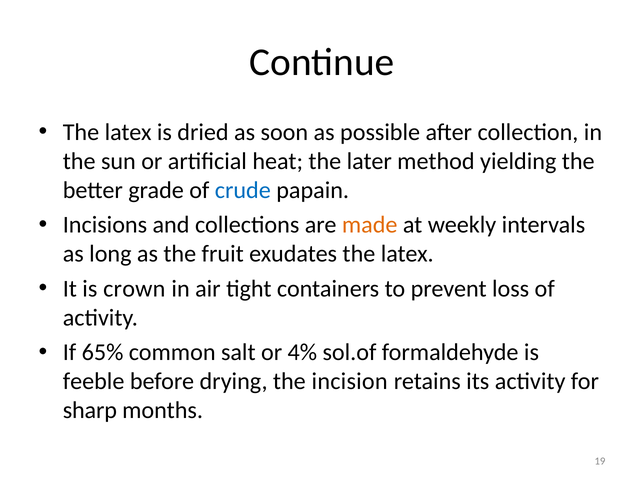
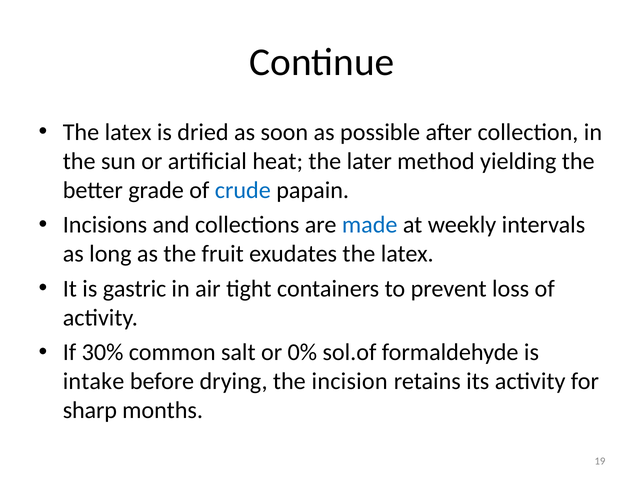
made colour: orange -> blue (370, 225)
crown: crown -> gastric (135, 289)
65%: 65% -> 30% (103, 352)
4%: 4% -> 0% (302, 352)
feeble: feeble -> intake (94, 381)
